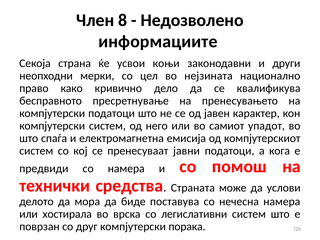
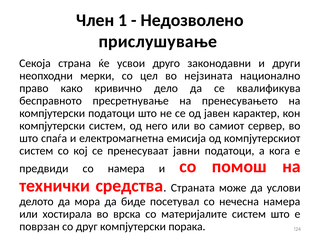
8: 8 -> 1 (123, 20)
информациите: информациите -> прислушување (158, 42)
коњи: коњи -> друго (166, 63)
упадот: упадот -> сервер (266, 126)
поставува: поставува -> посетувал (175, 202)
легислативни: легислативни -> материјалите (194, 214)
